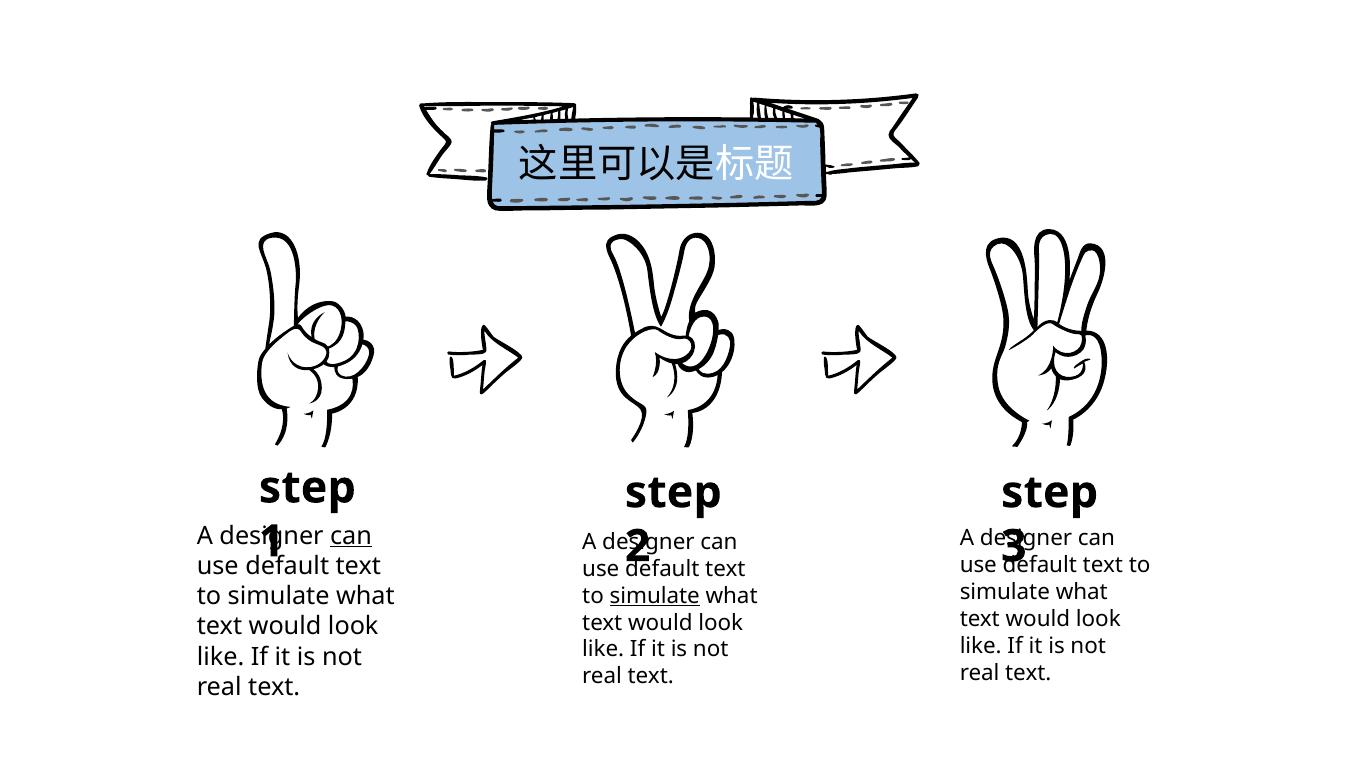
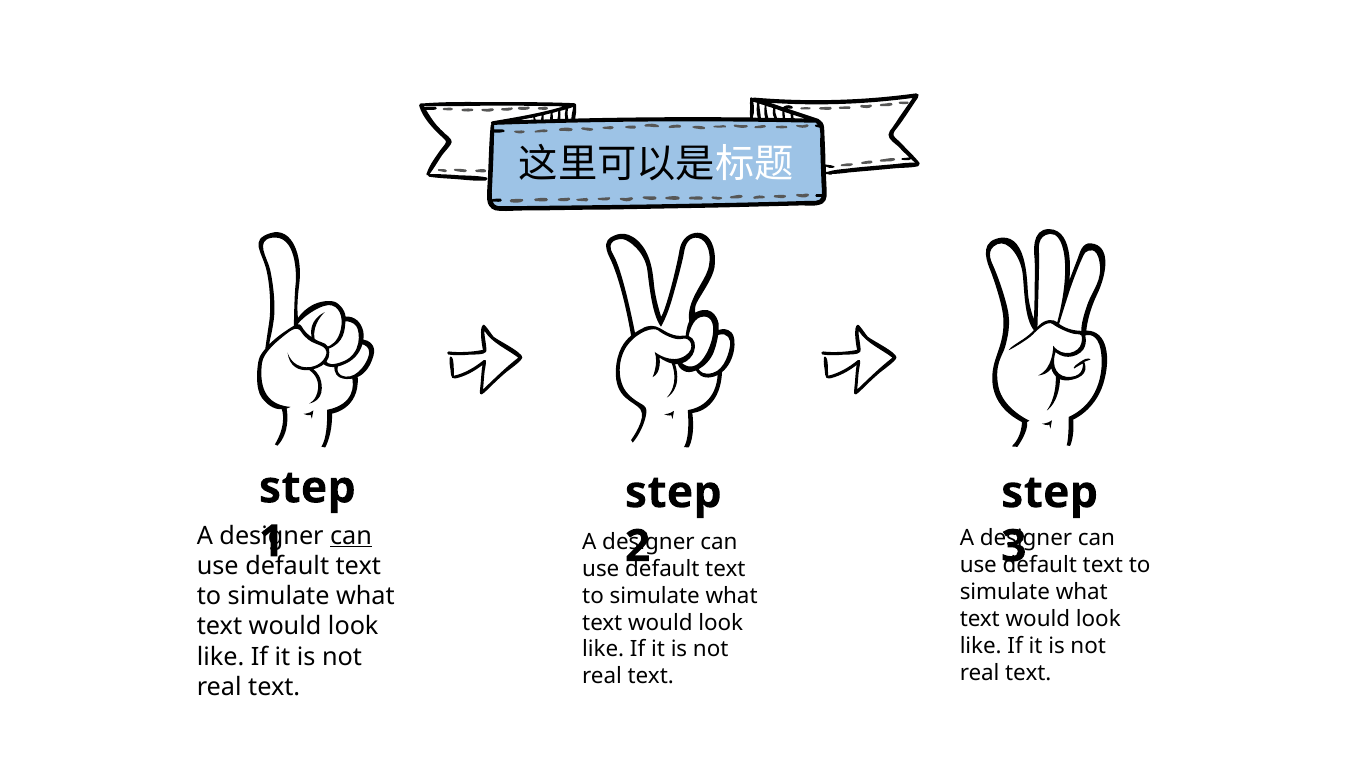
simulate underline: present -> none (655, 595)
